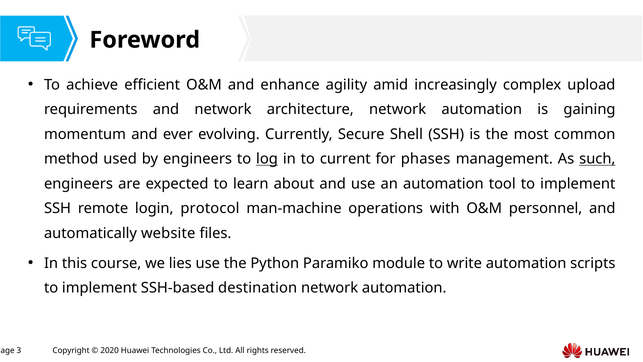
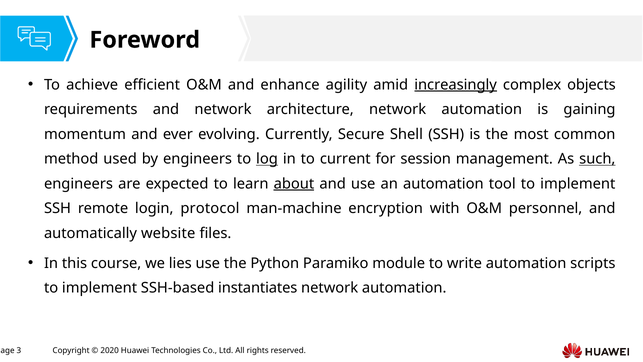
increasingly underline: none -> present (456, 85)
upload: upload -> objects (591, 85)
phases: phases -> session (426, 159)
about underline: none -> present (294, 184)
operations: operations -> encryption (386, 208)
destination: destination -> instantiates (258, 288)
